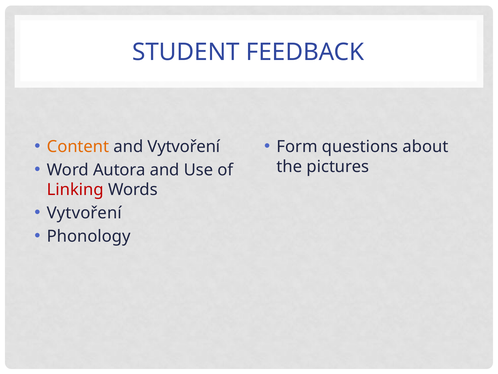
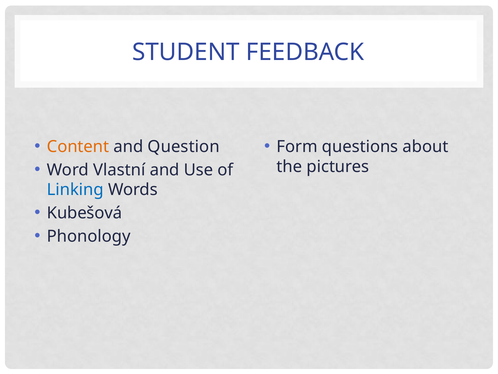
and Vytvoření: Vytvoření -> Question (184, 146)
Autora: Autora -> Vlastní (119, 170)
Linking colour: red -> blue (75, 190)
Vytvoření: Vytvoření -> Kubešová (84, 213)
